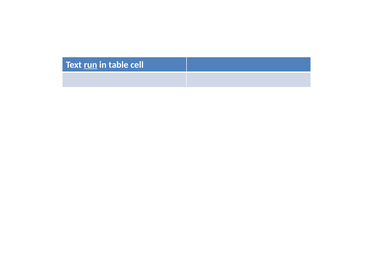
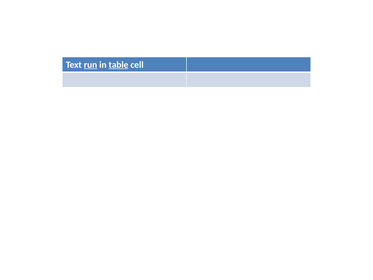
table underline: none -> present (118, 65)
